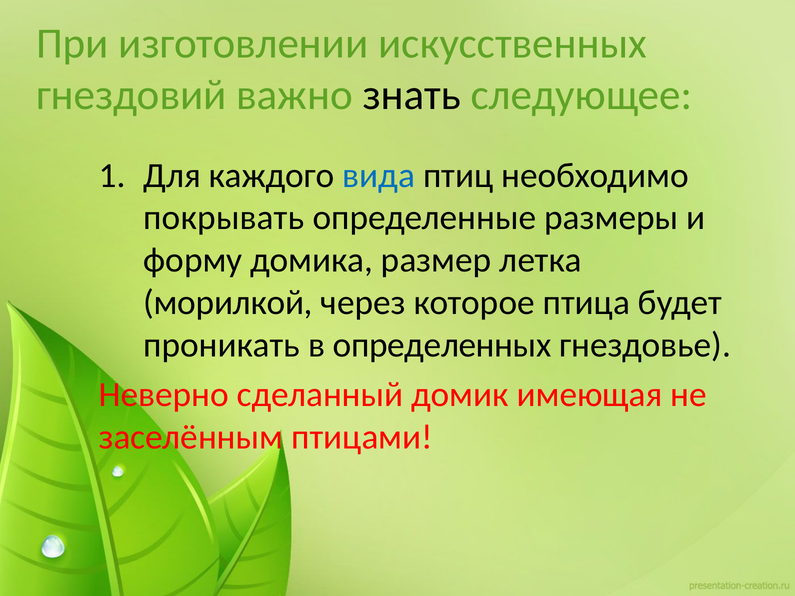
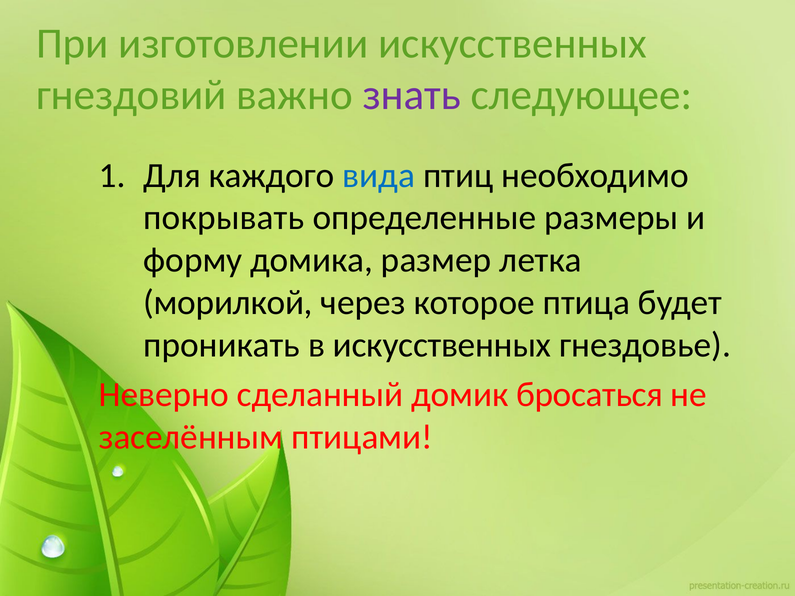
знать colour: black -> purple (412, 95)
в определенных: определенных -> искусственных (442, 345)
имеющая: имеющая -> бросаться (590, 395)
